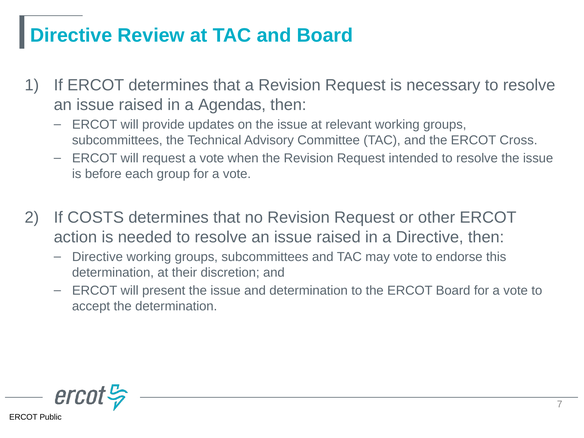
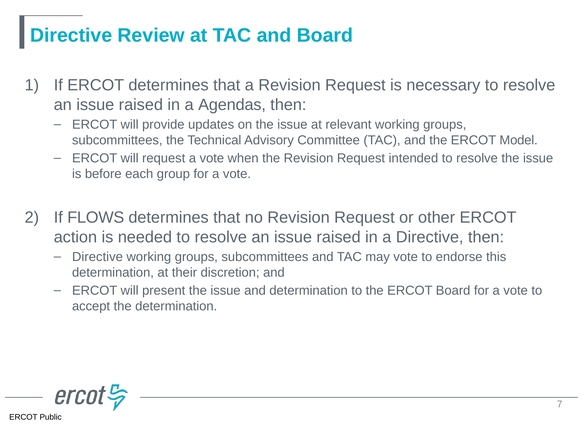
Cross: Cross -> Model (519, 140)
COSTS: COSTS -> FLOWS (96, 218)
